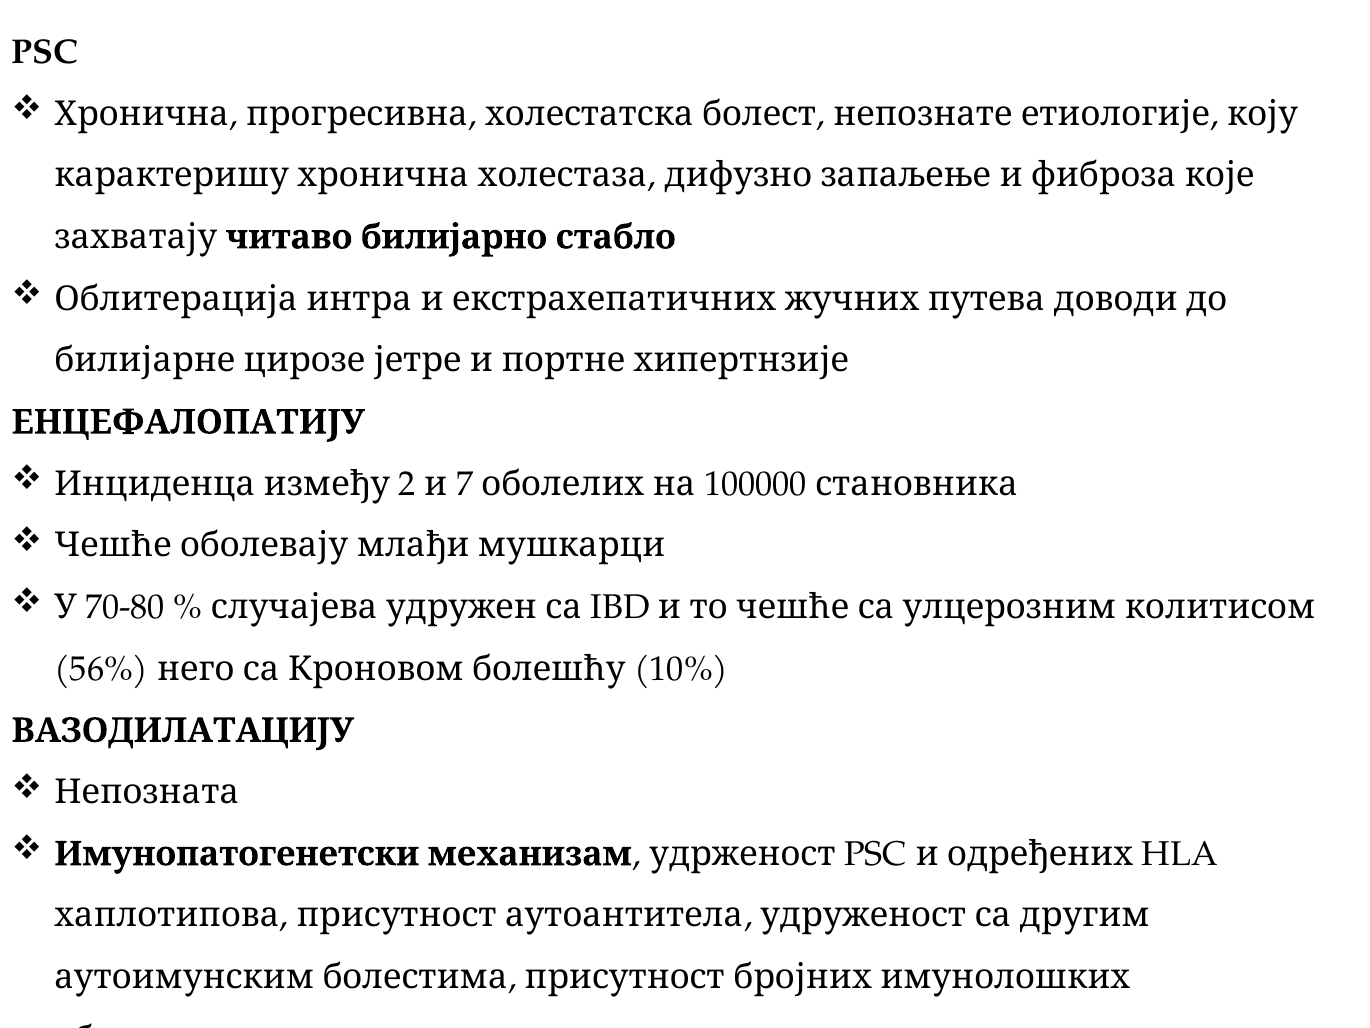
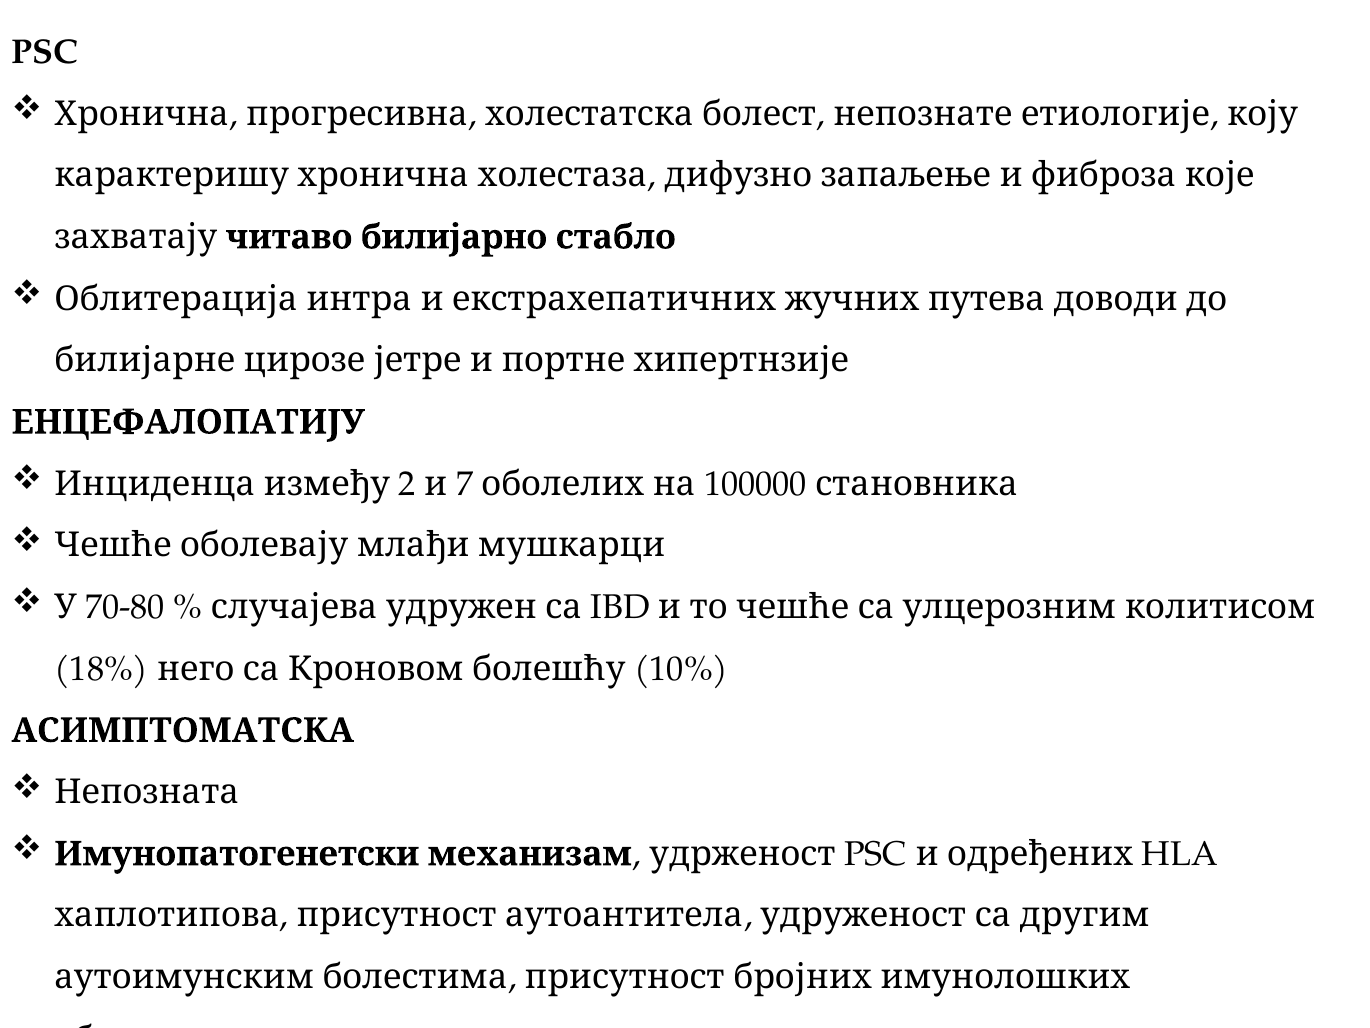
56%: 56% -> 18% (101, 669)
ВАЗОДИЛАТАЦИЈУ: ВАЗОДИЛАТАЦИЈУ -> АСИМПТОМАТСКА (183, 730)
